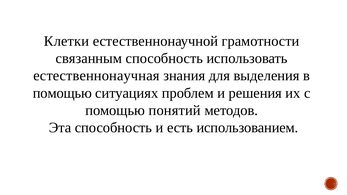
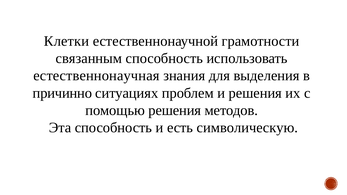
помощью: помощью -> причинно (62, 93)
помощью понятий: понятий -> решения (175, 110)
использованием: использованием -> символическую (247, 128)
